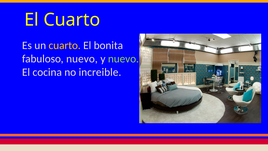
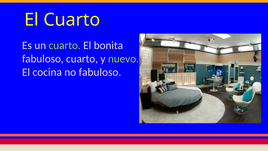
cuarto colour: yellow -> light green (65, 45)
fabuloso nuevo: nuevo -> cuarto (82, 59)
no increible: increible -> fabuloso (100, 72)
